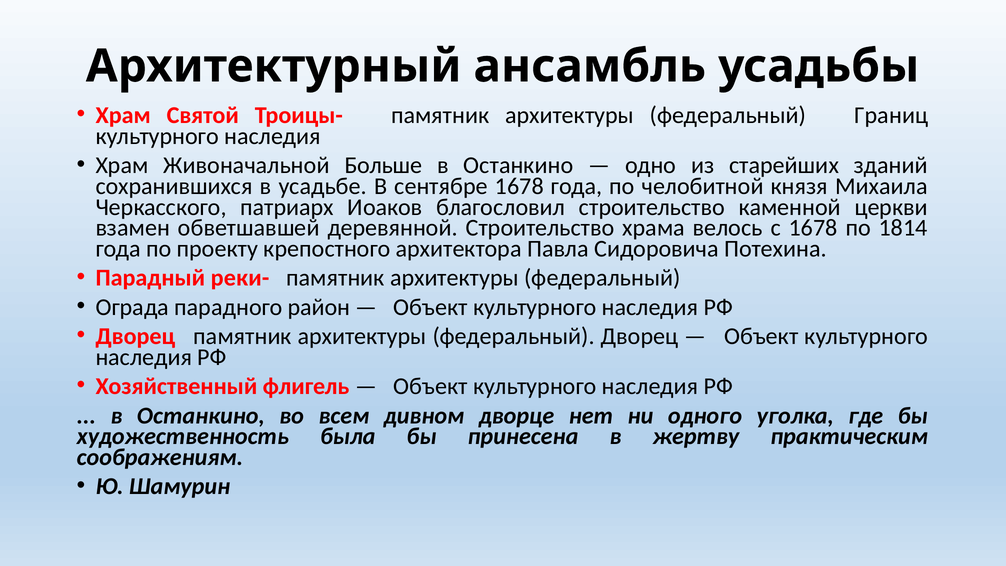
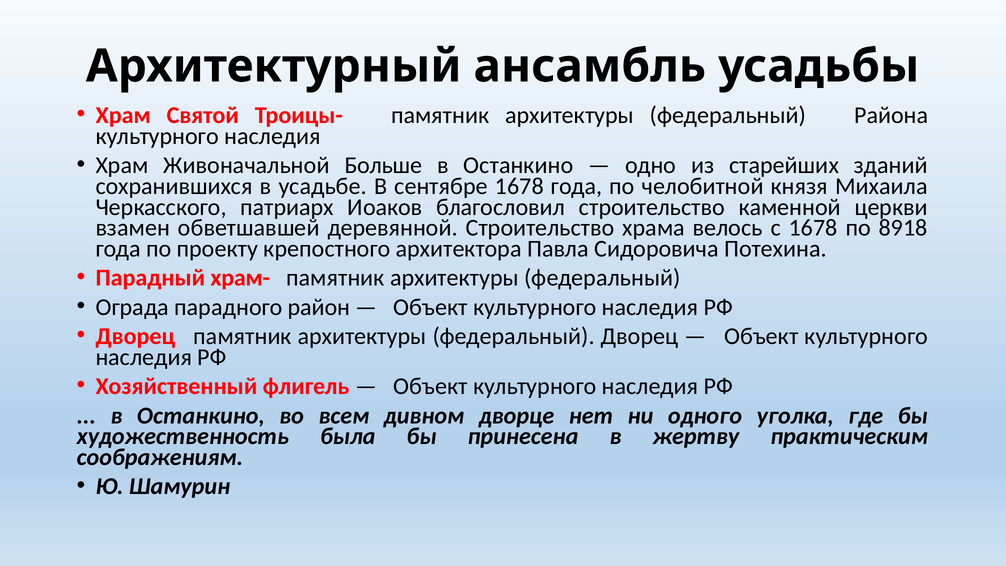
Границ: Границ -> Района (891, 115)
1814: 1814 -> 8918 (903, 228)
реки-: реки- -> храм- (240, 278)
